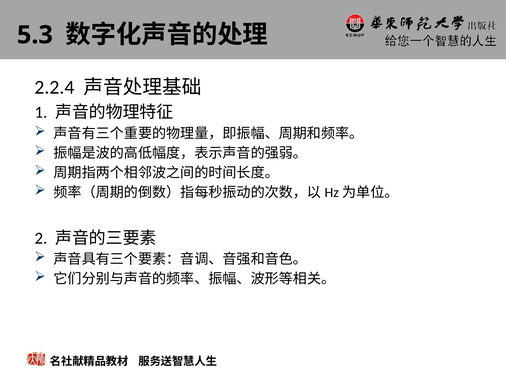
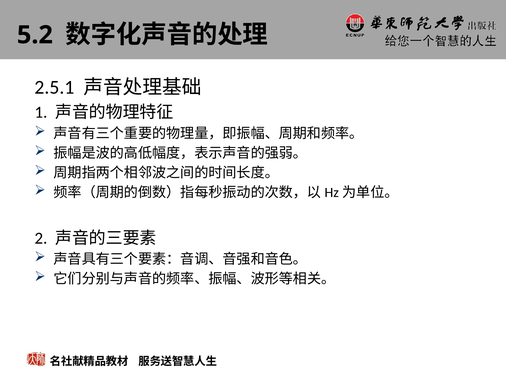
5.3: 5.3 -> 5.2 (35, 35)
2.2.4: 2.2.4 -> 2.5.1 (54, 87)
